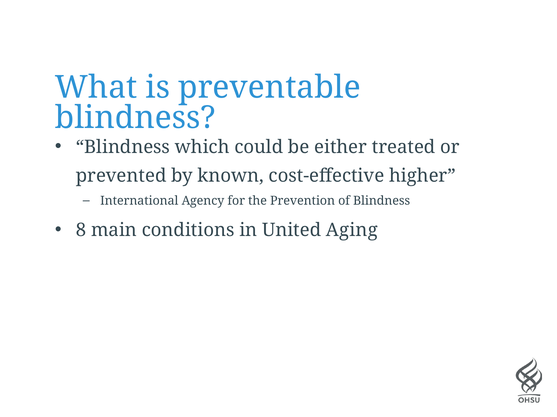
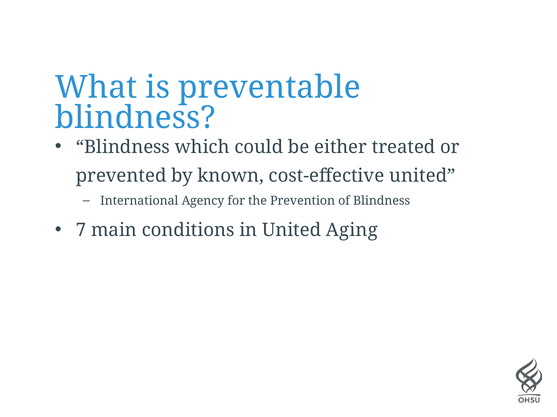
cost-effective higher: higher -> united (422, 176)
8: 8 -> 7 (81, 230)
